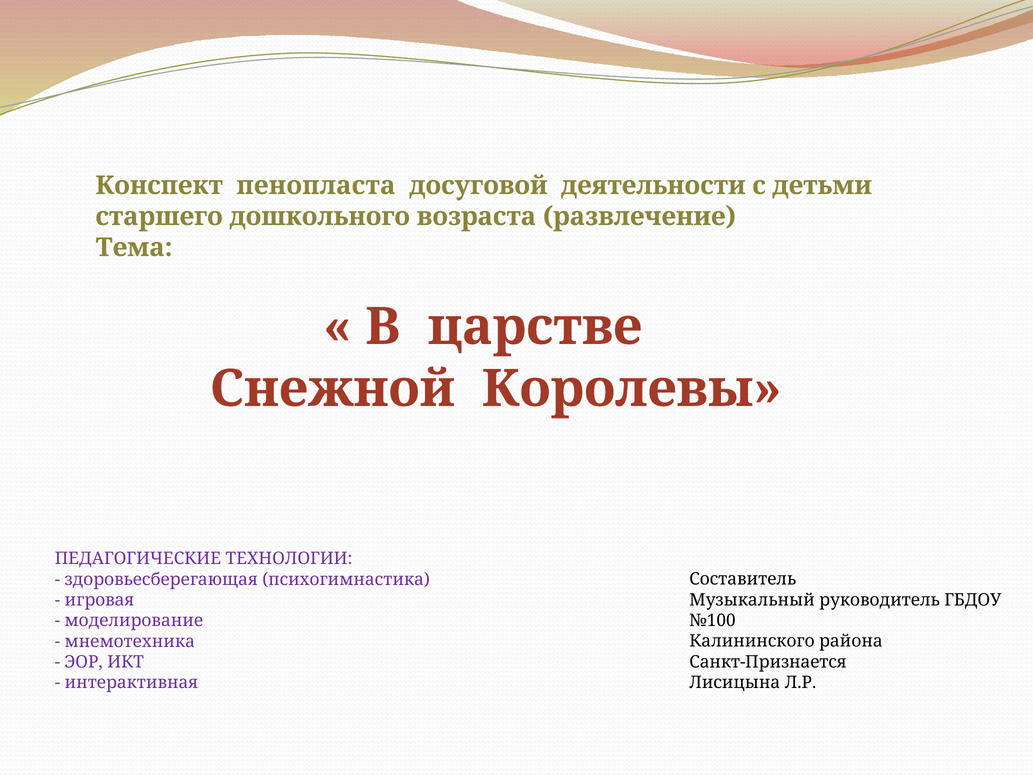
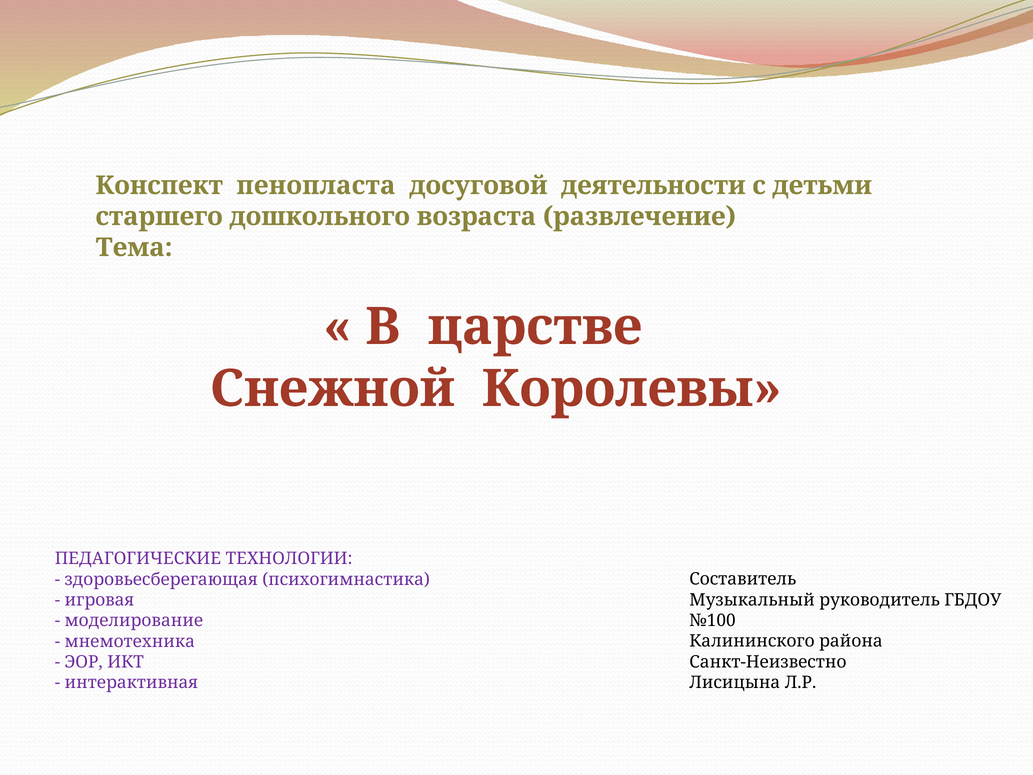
Санкт-Признается: Санкт-Признается -> Санкт-Неизвестно (768, 662)
